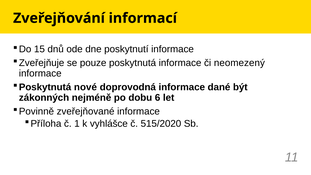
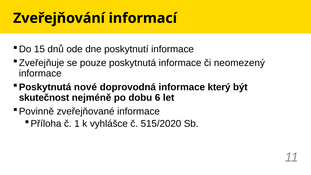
dané: dané -> který (219, 87)
zákonných: zákonných -> skutečnost (44, 98)
